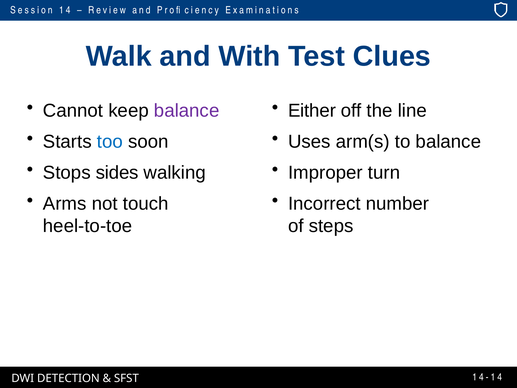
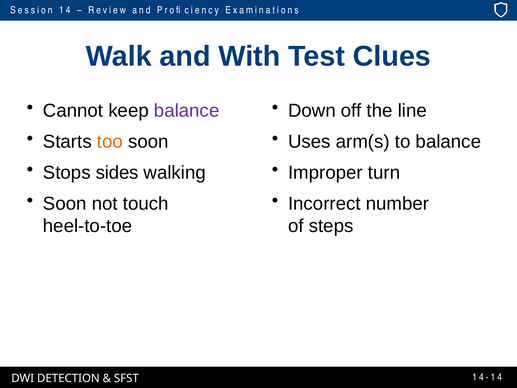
Either: Either -> Down (312, 111)
too colour: blue -> orange (110, 142)
Arms: Arms -> Soon (65, 204)
